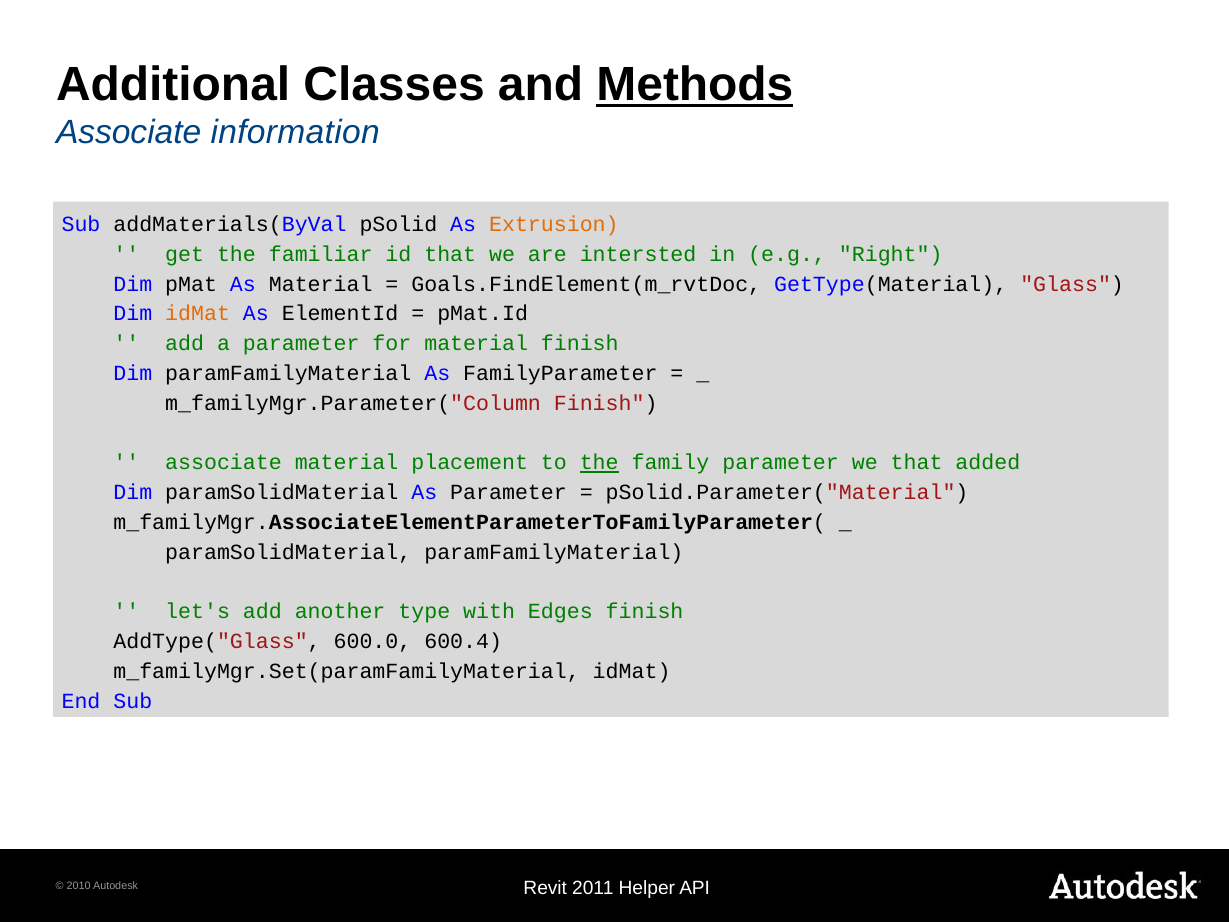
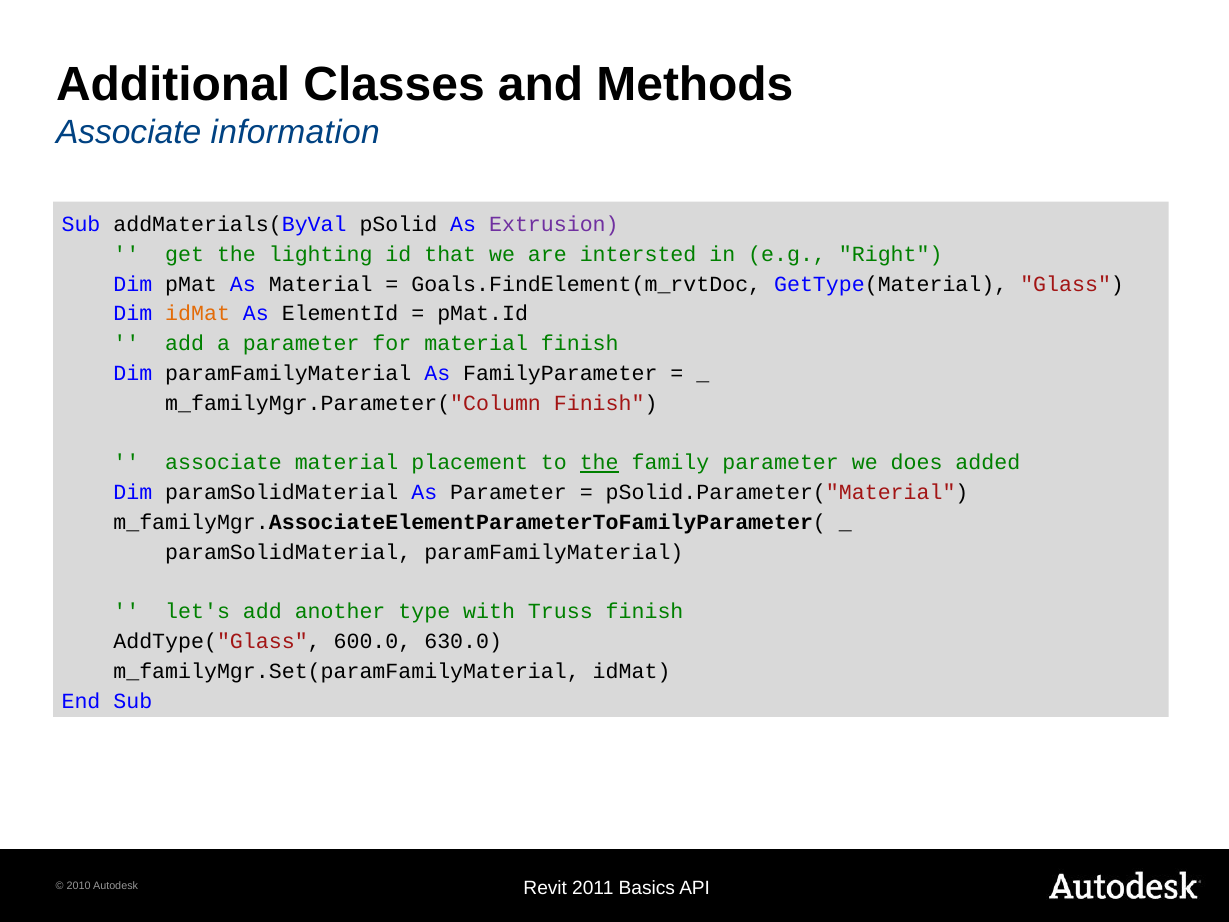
Methods underline: present -> none (695, 85)
Extrusion colour: orange -> purple (554, 224)
familiar: familiar -> lighting (321, 254)
we that: that -> does (917, 463)
Edges: Edges -> Truss (560, 611)
600.4: 600.4 -> 630.0 (463, 641)
Helper: Helper -> Basics (647, 888)
